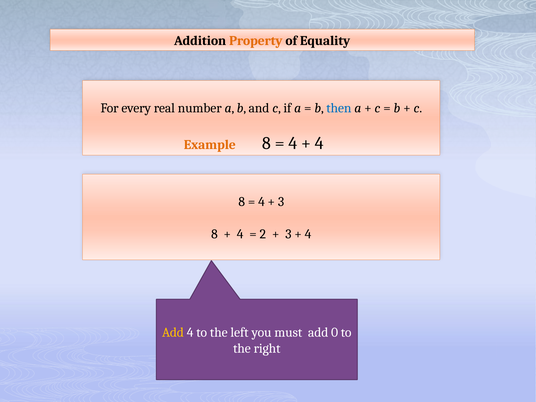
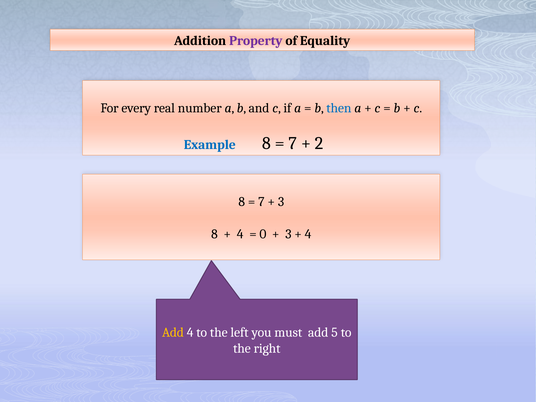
Property colour: orange -> purple (256, 41)
Example colour: orange -> blue (210, 145)
4: 4 -> 7 (293, 143)
4: 4 -> 2 (319, 143)
4: 4 -> 7 (261, 202)
2: 2 -> 0 (263, 234)
0: 0 -> 5 (334, 332)
